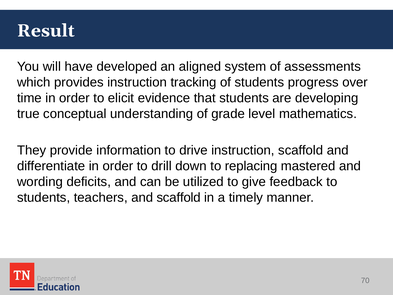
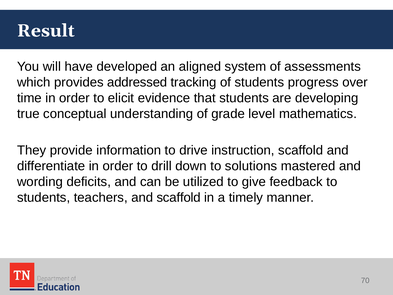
provides instruction: instruction -> addressed (137, 82)
replacing: replacing -> solutions (251, 166)
